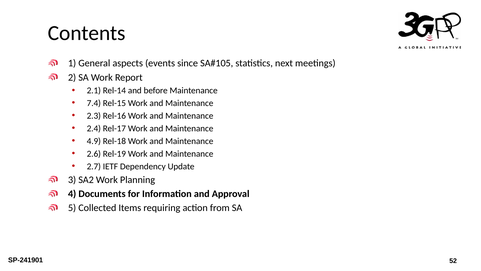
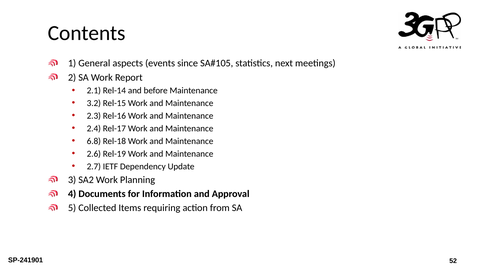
7.4: 7.4 -> 3.2 (94, 103)
4.9: 4.9 -> 6.8 (94, 141)
